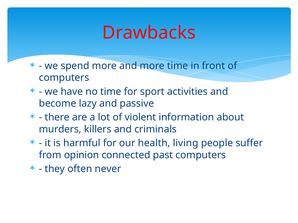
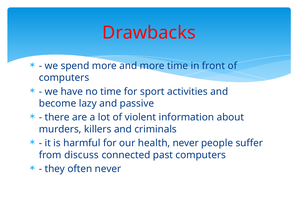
health living: living -> never (186, 143)
opinion: opinion -> discuss (81, 155)
